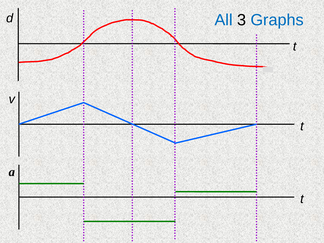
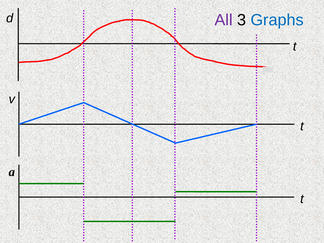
All colour: blue -> purple (224, 20)
